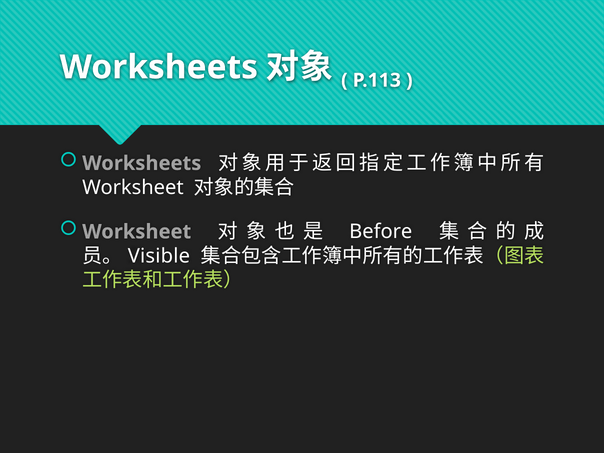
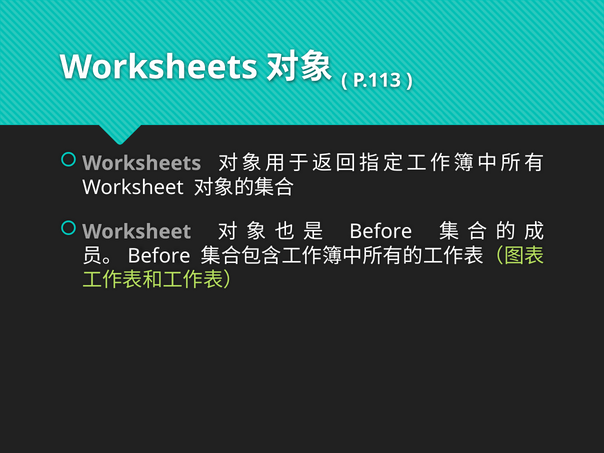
Visible: Visible -> Before (159, 256)
